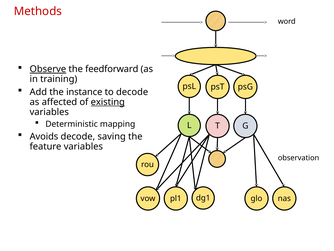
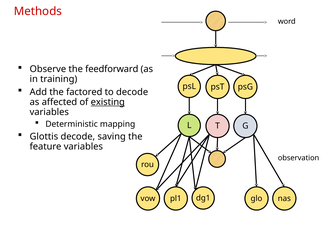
Observe underline: present -> none (48, 69)
instance: instance -> factored (84, 92)
Avoids: Avoids -> Glottis (44, 136)
